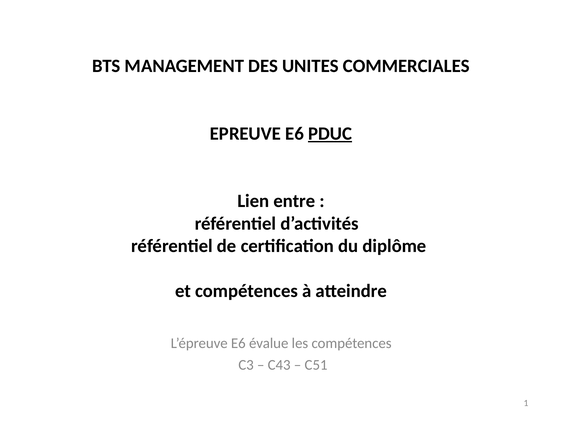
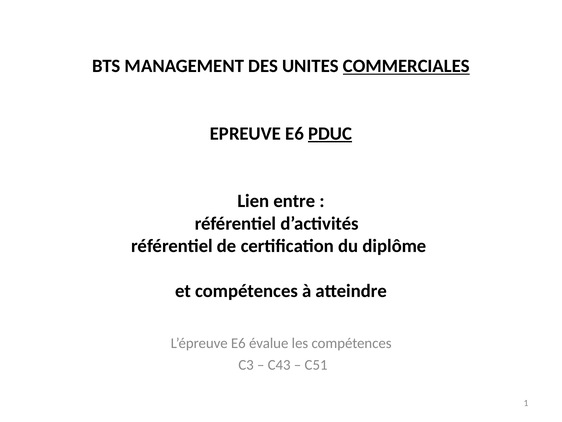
COMMERCIALES underline: none -> present (406, 66)
